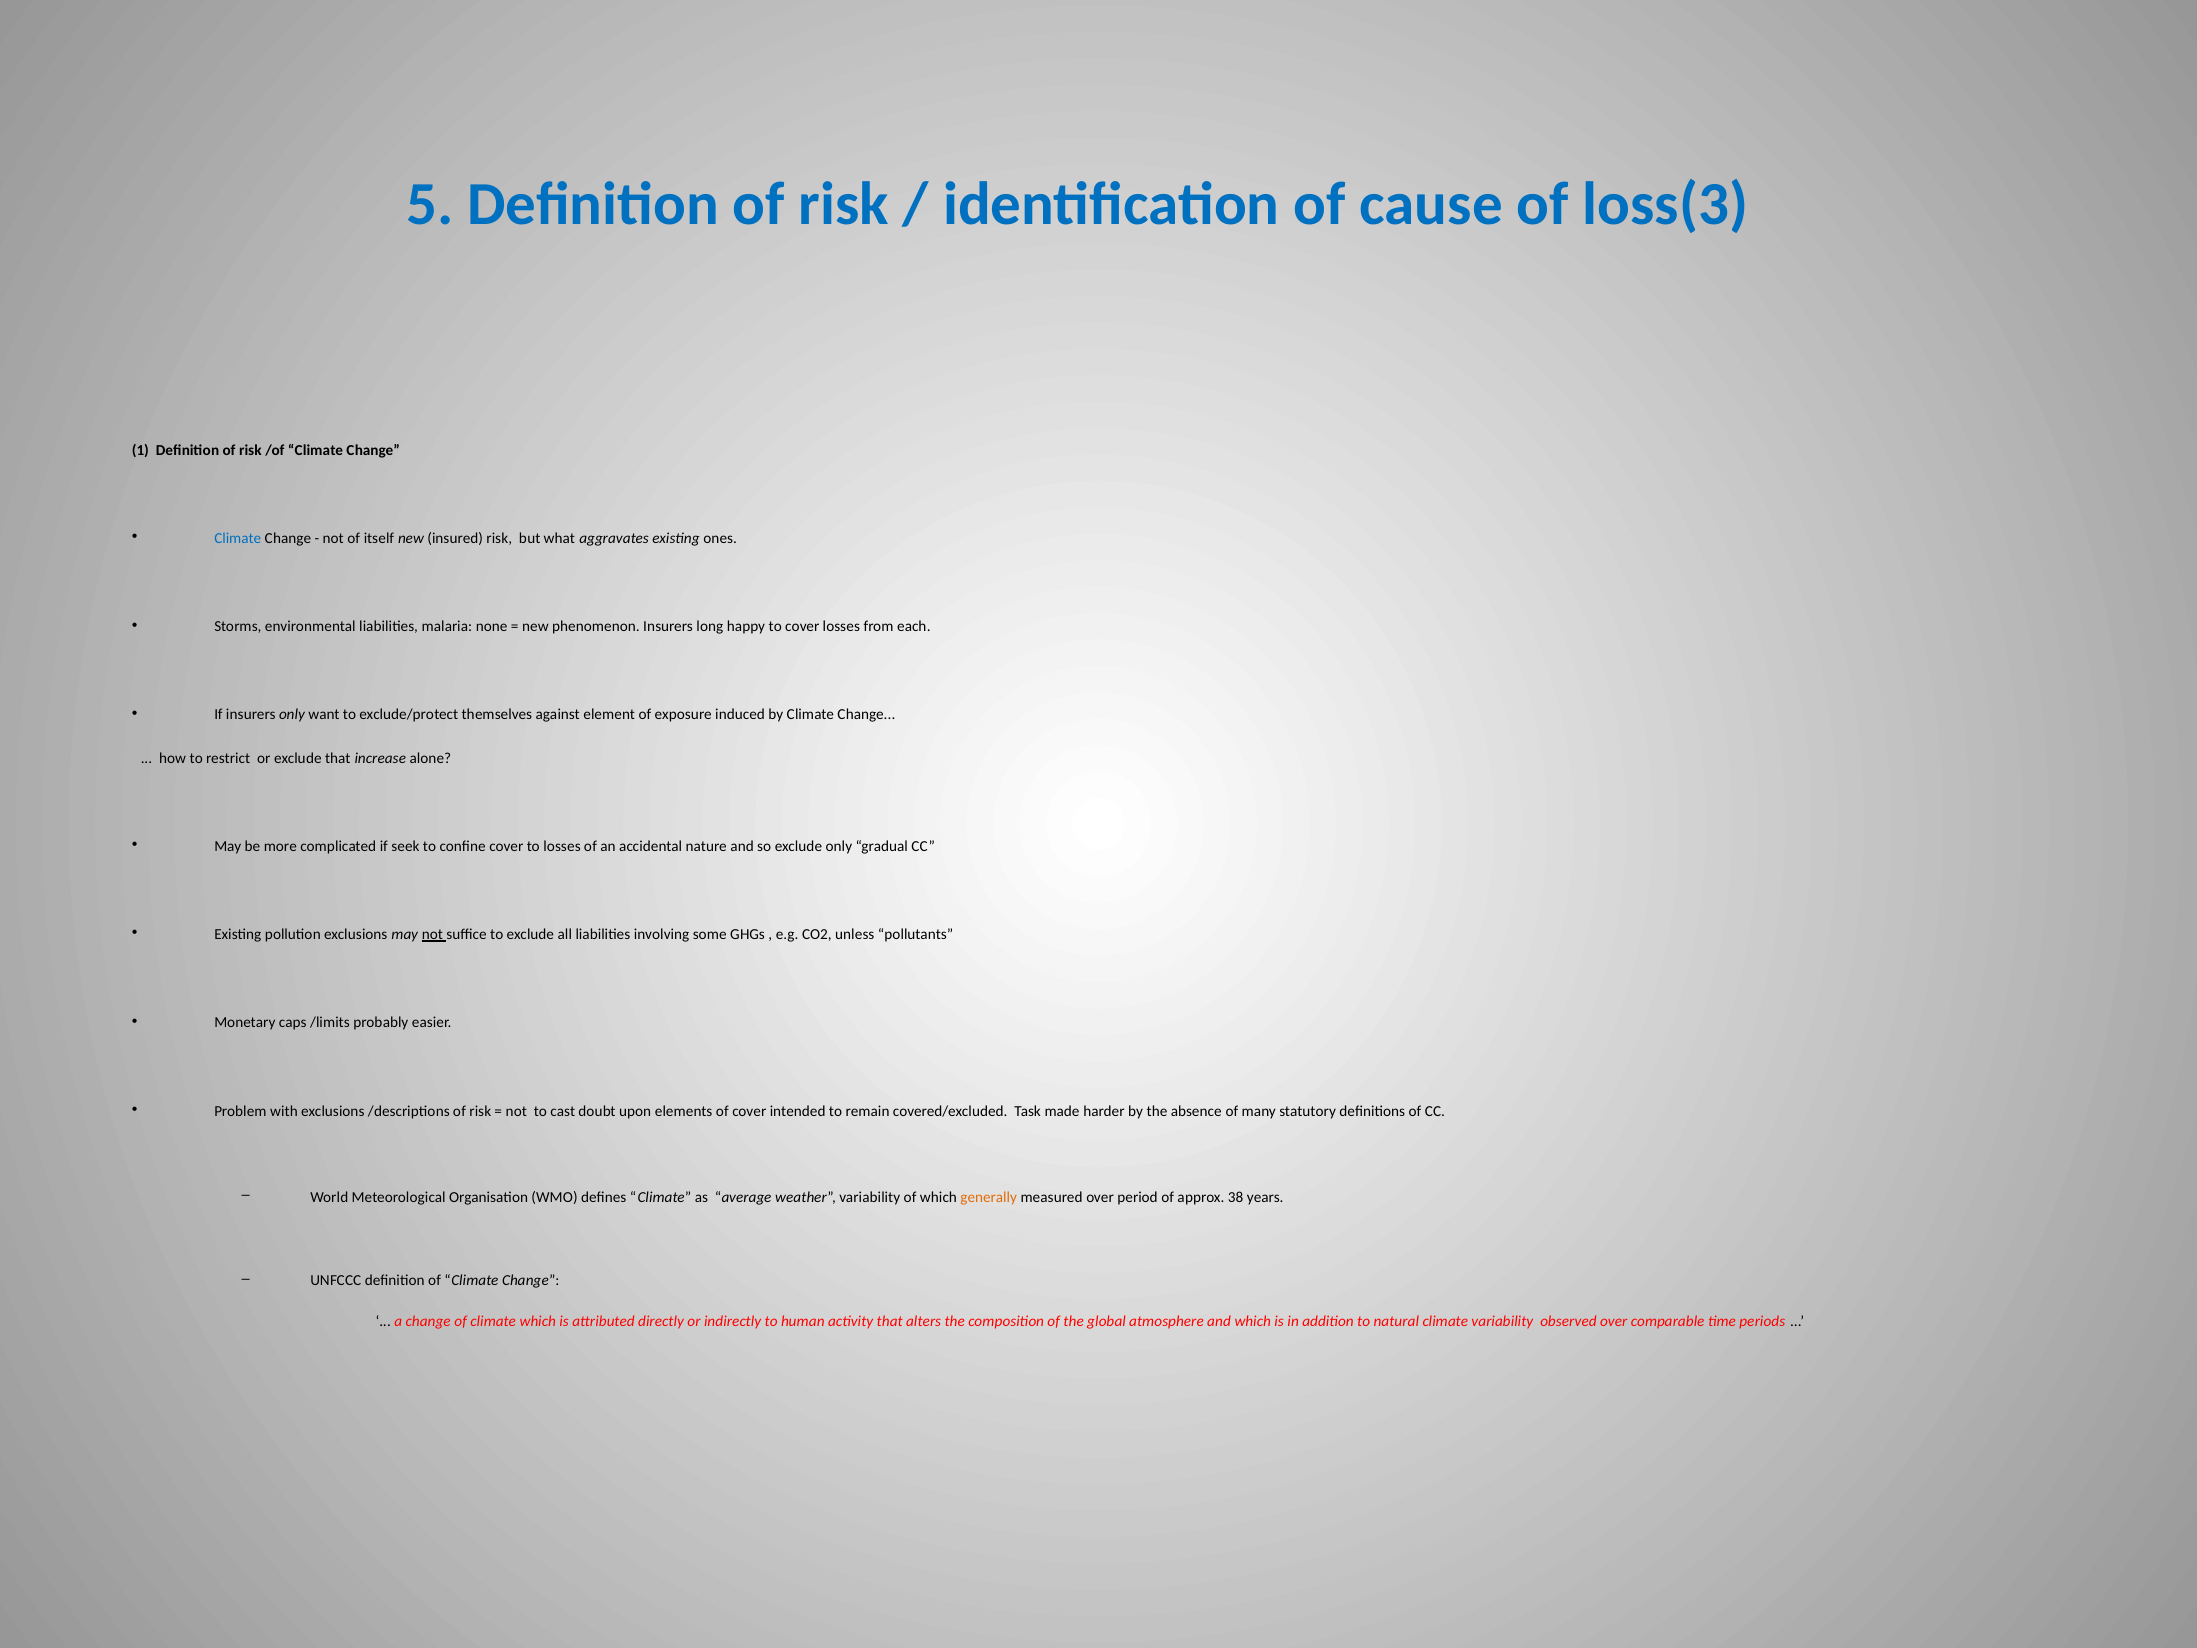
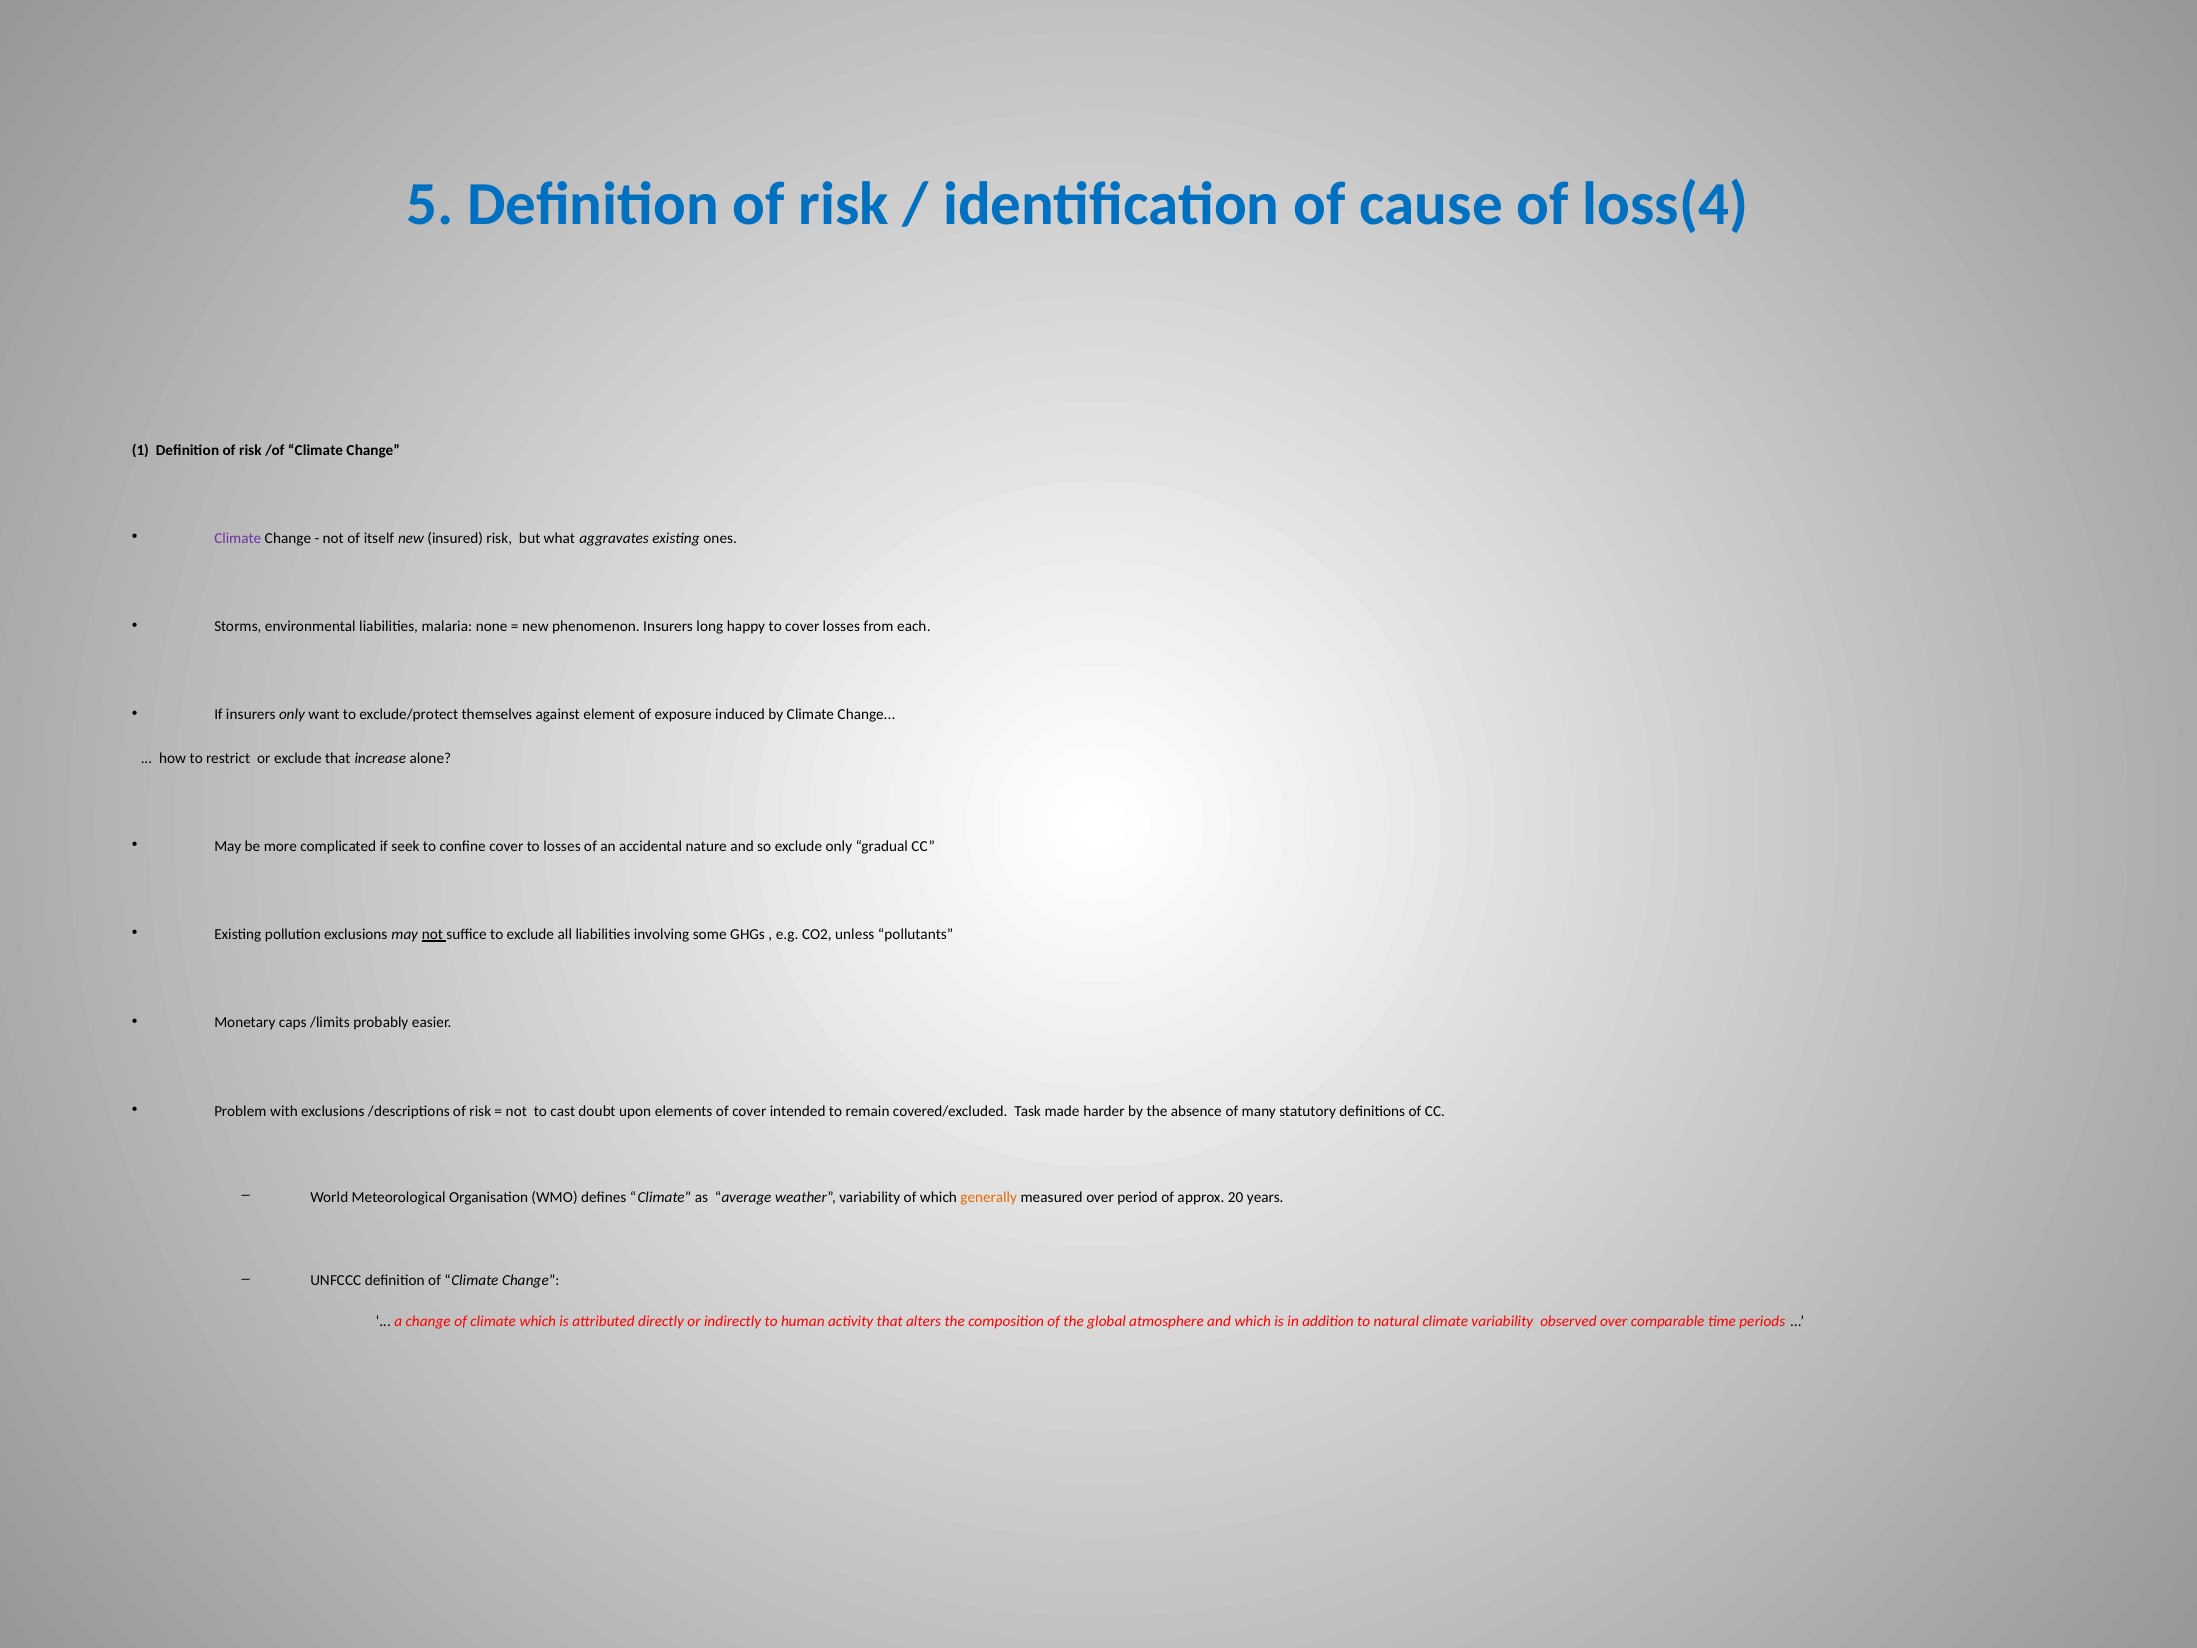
loss(3: loss(3 -> loss(4 (1665, 204)
Climate colour: blue -> purple (238, 538)
38: 38 -> 20 (1236, 1197)
